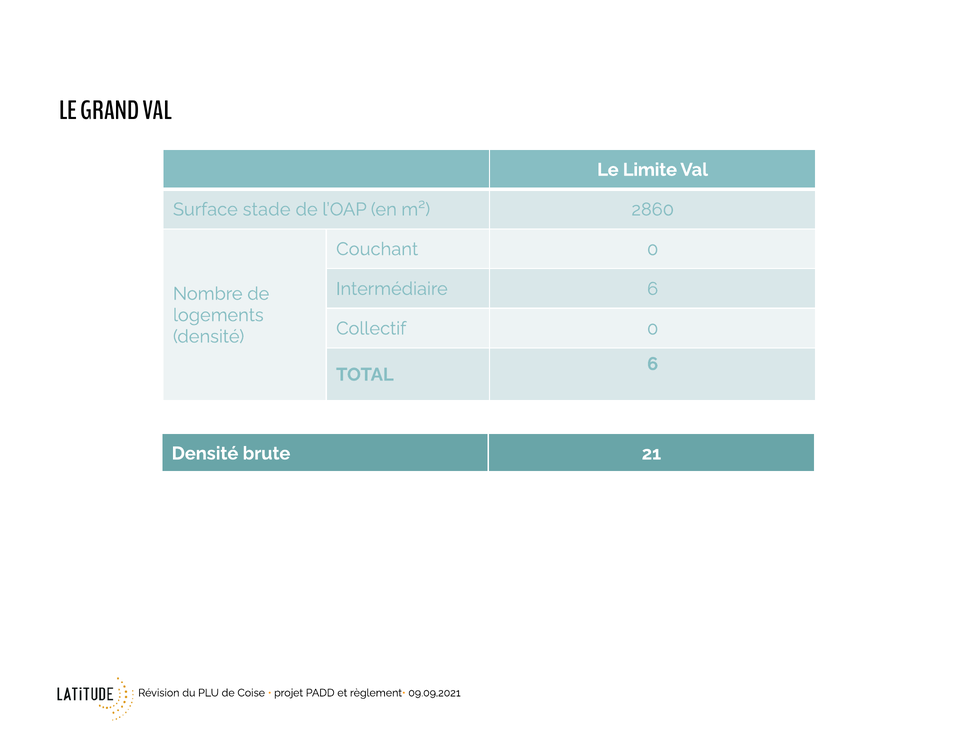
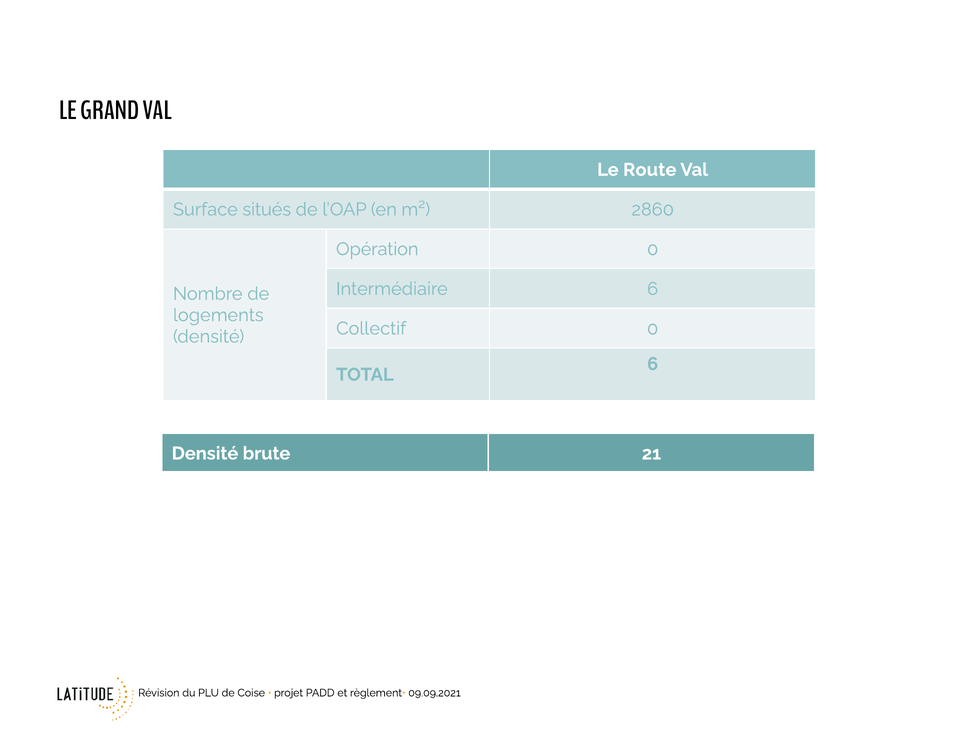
Limite: Limite -> Route (650, 170)
stade: stade -> situés (267, 210)
Couchant: Couchant -> Opération (377, 249)
